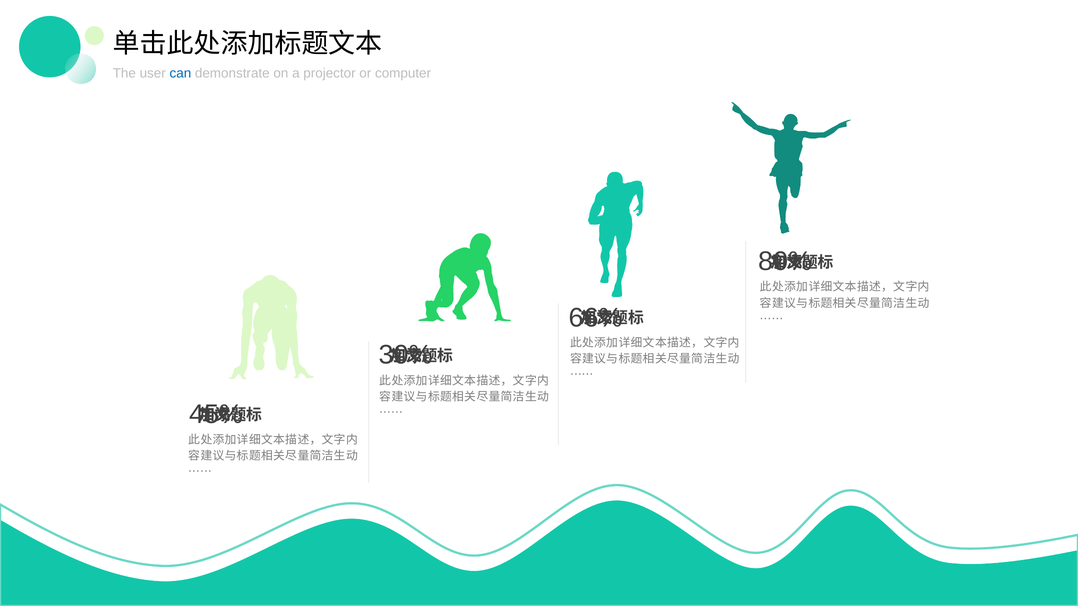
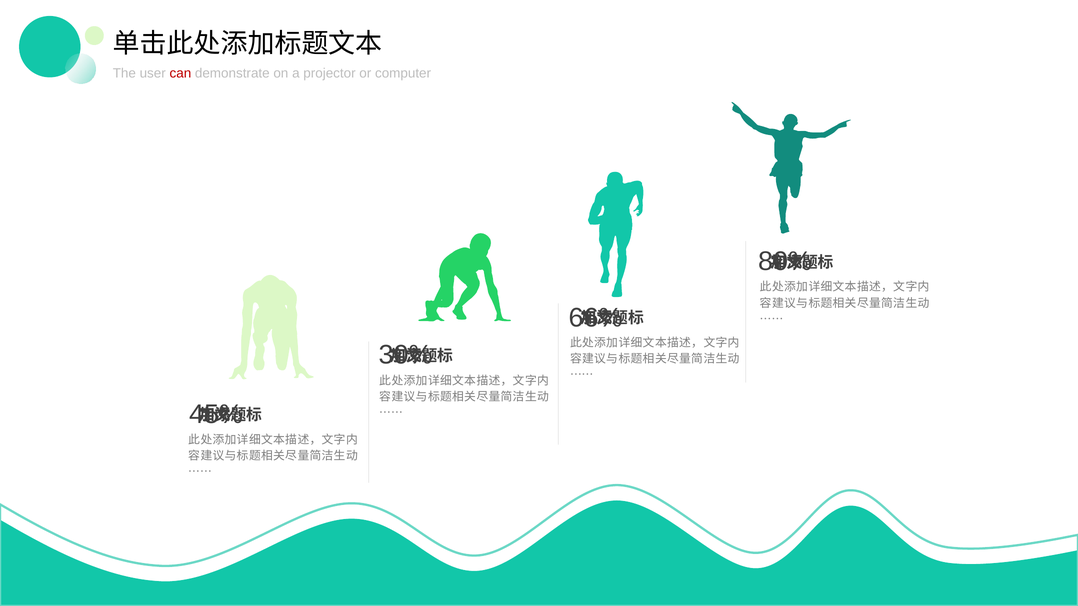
can colour: blue -> red (180, 73)
